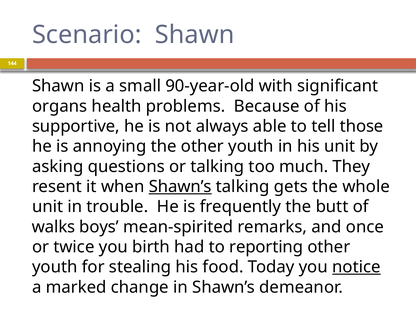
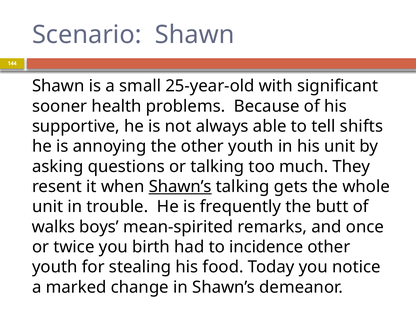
90-year-old: 90-year-old -> 25-year-old (210, 86)
organs: organs -> sooner (60, 106)
those: those -> shifts (362, 126)
reporting: reporting -> incidence (266, 247)
notice underline: present -> none (356, 267)
